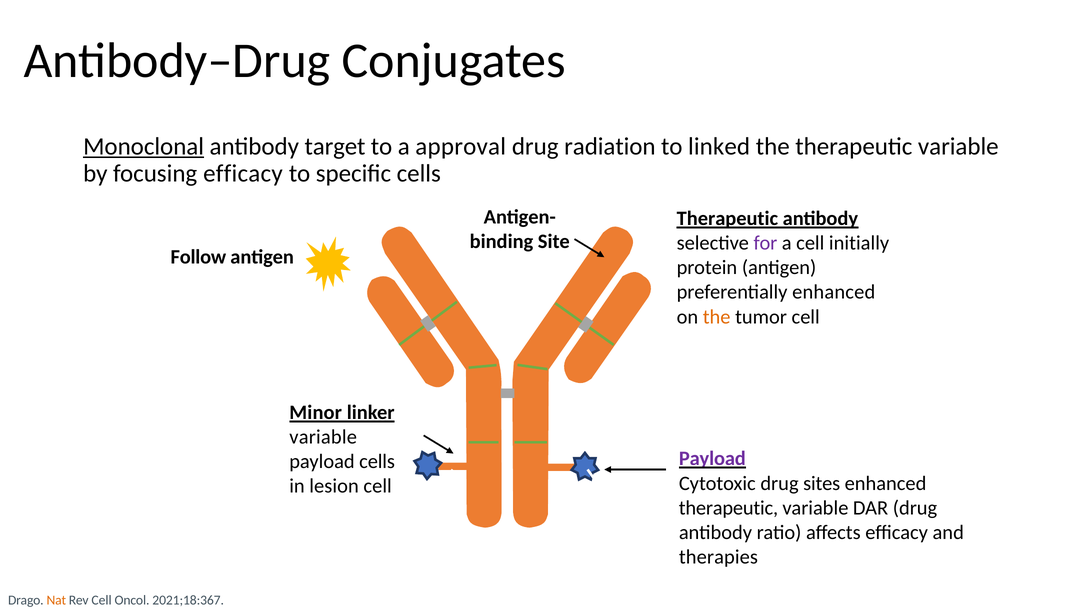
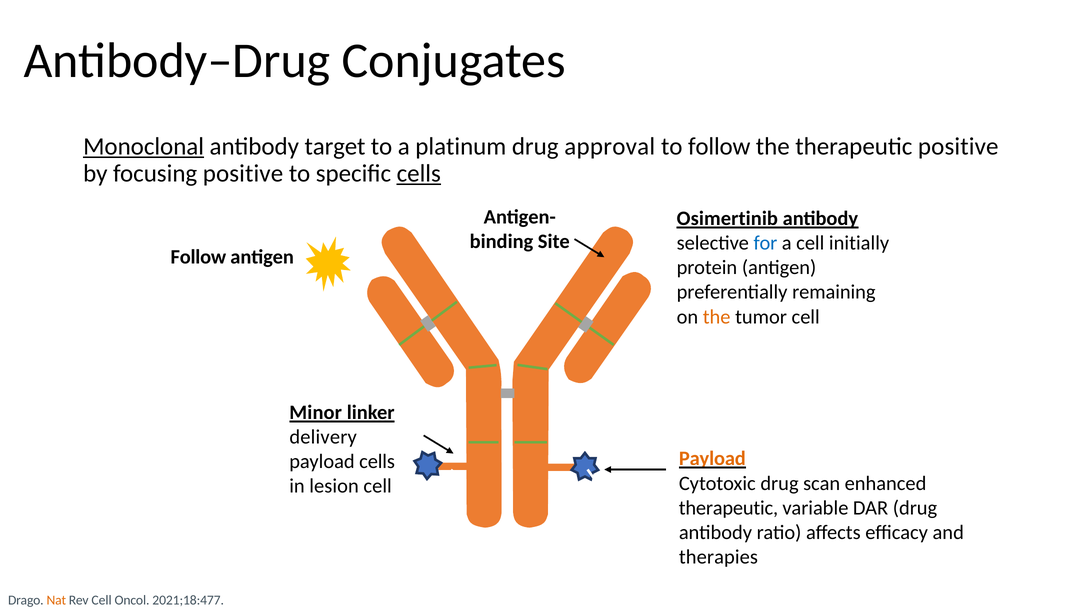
approval: approval -> platinum (461, 146)
radiation: radiation -> approval (610, 146)
to linked: linked -> follow (719, 146)
the therapeutic variable: variable -> positive (958, 146)
focusing efficacy: efficacy -> positive (243, 173)
cells underline: none -> present (419, 173)
Therapeutic: Therapeutic -> Osimertinib (727, 218)
for colour: purple -> blue (765, 243)
preferentially enhanced: enhanced -> remaining (834, 292)
variable: variable -> delivery (323, 437)
Payload colour: purple -> orange (712, 458)
sites: sites -> scan (822, 483)
2021;18:367: 2021;18:367 -> 2021;18:477 (188, 600)
